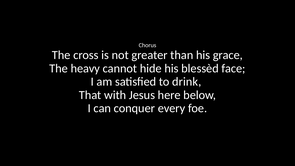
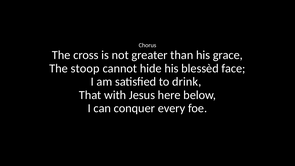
heavy: heavy -> stoop (85, 68)
